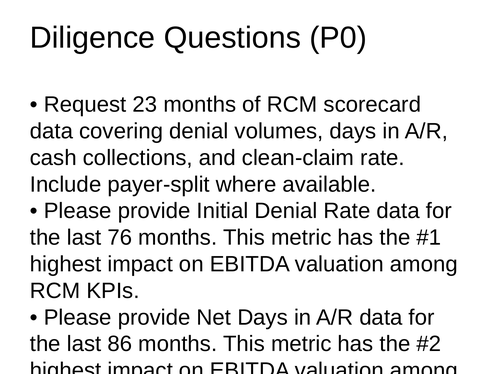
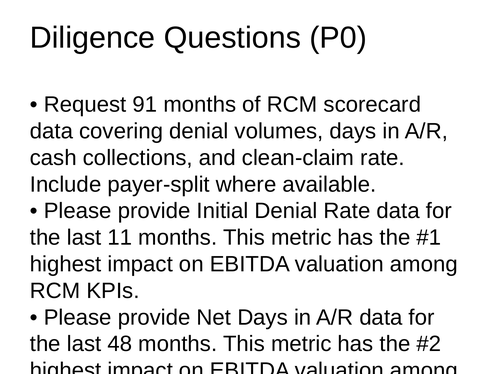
23: 23 -> 91 (145, 105)
76: 76 -> 11 (120, 238)
86: 86 -> 48 (120, 344)
